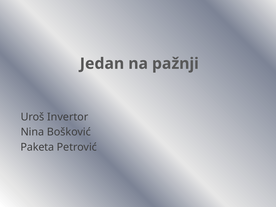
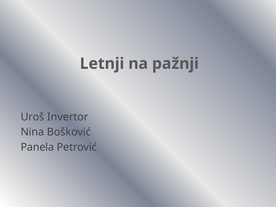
Jedan: Jedan -> Letnji (102, 64)
Paketa: Paketa -> Panela (37, 147)
